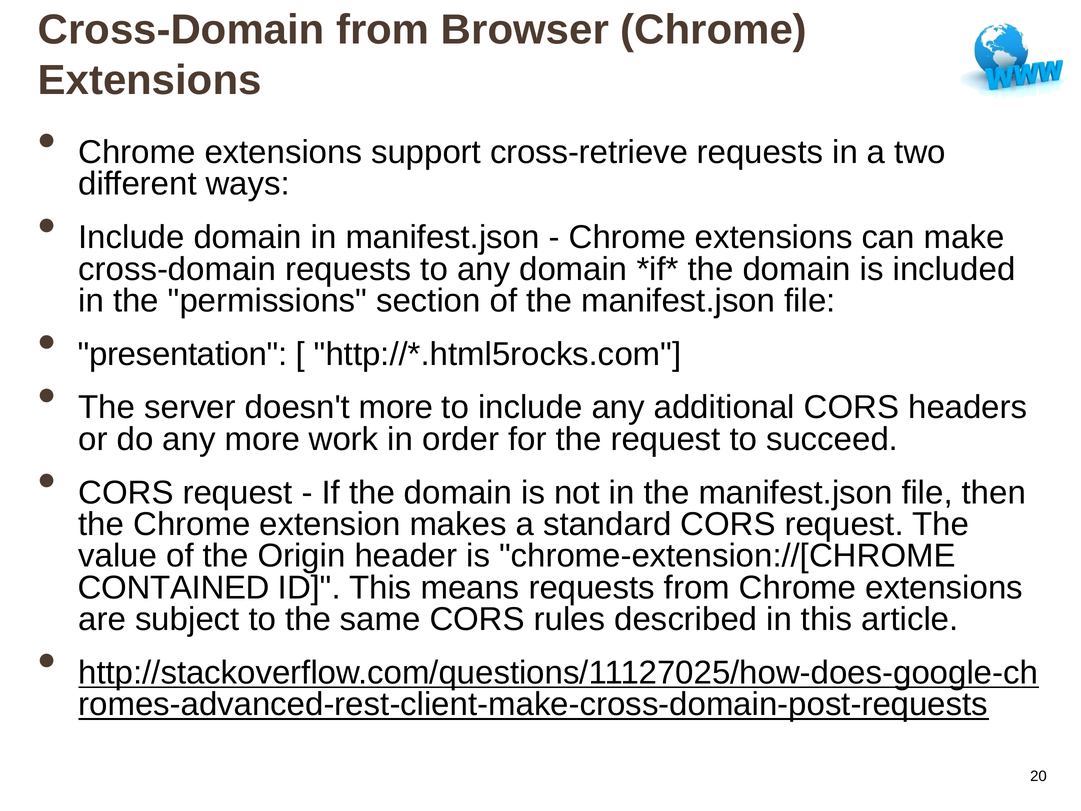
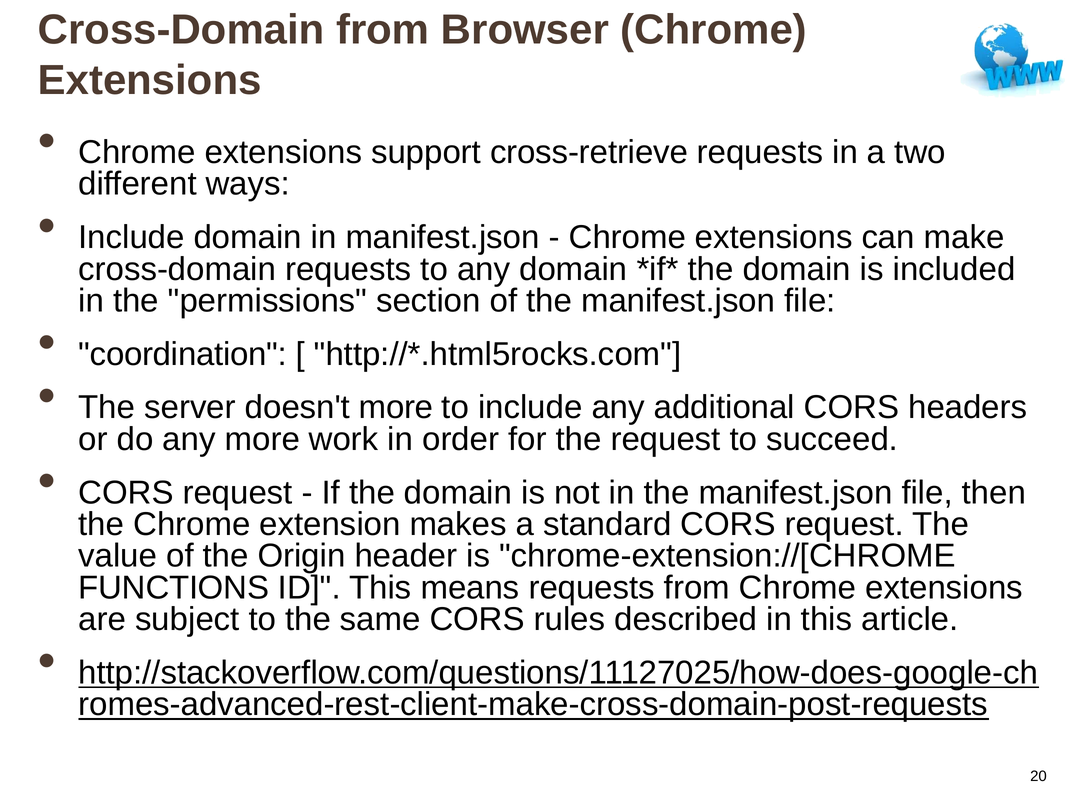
presentation: presentation -> coordination (183, 354)
CONTAINED: CONTAINED -> FUNCTIONS (174, 588)
